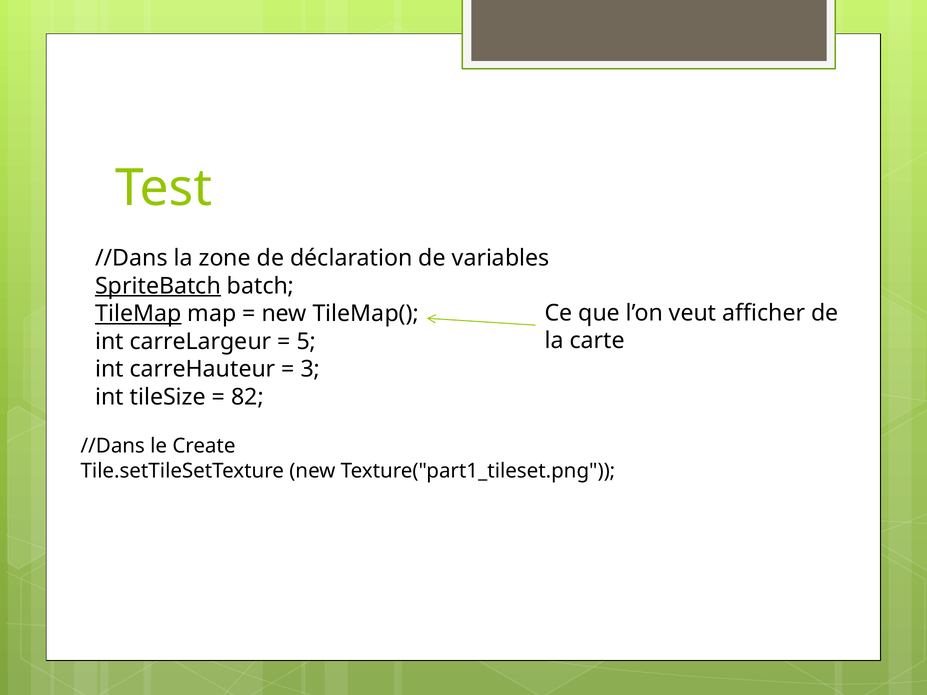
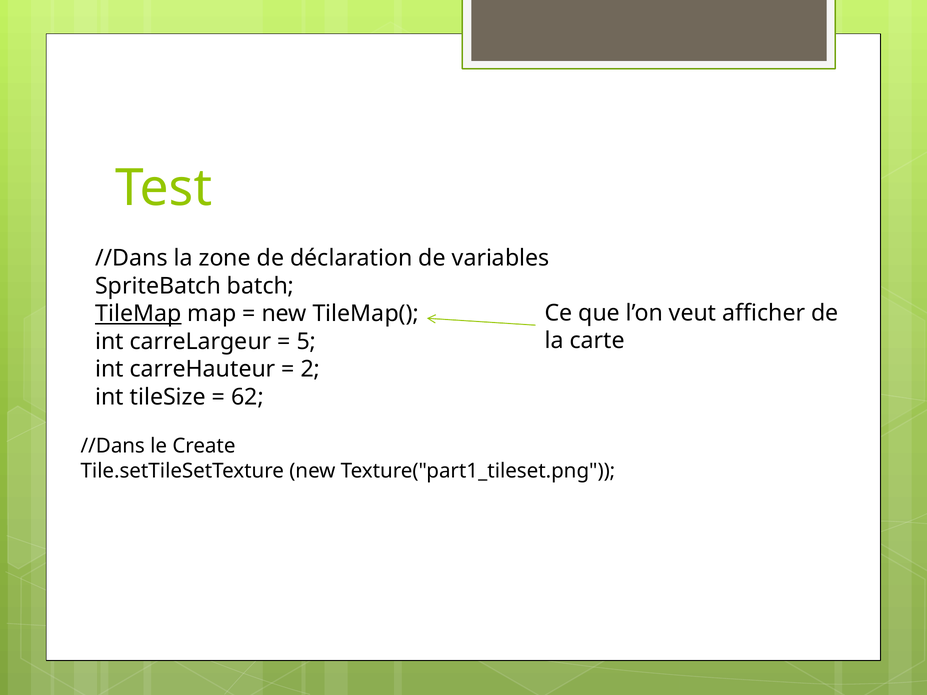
SpriteBatch underline: present -> none (158, 286)
3: 3 -> 2 (310, 369)
82: 82 -> 62 (247, 397)
